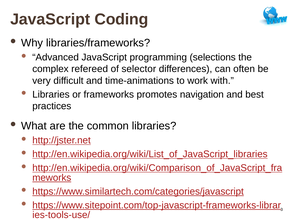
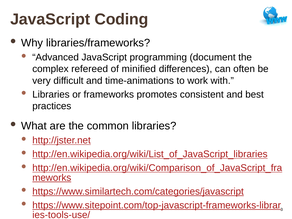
selections: selections -> document (213, 57)
selector: selector -> minified (139, 69)
navigation: navigation -> consistent (202, 94)
